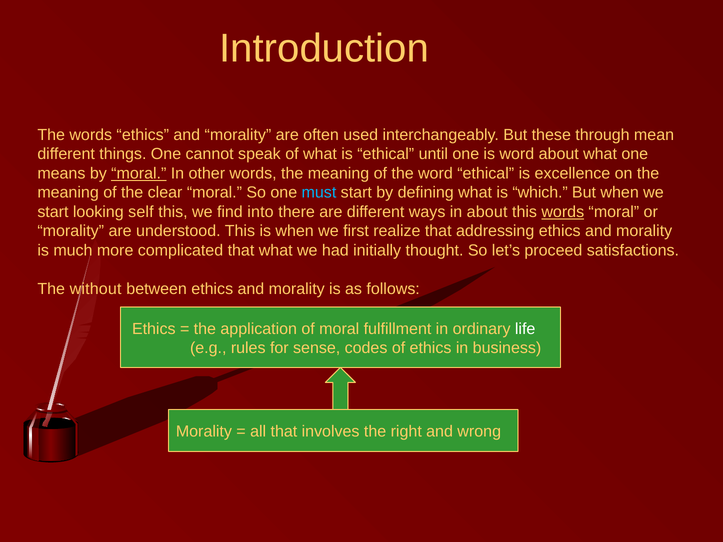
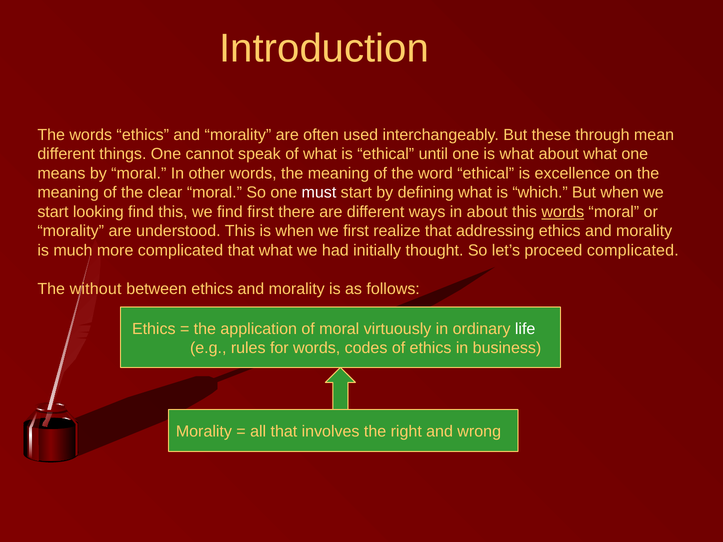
is word: word -> what (517, 154)
moral underline: present -> none (139, 173)
must colour: light blue -> white (319, 193)
looking self: self -> find (141, 212)
find into: into -> first (260, 212)
proceed satisfactions: satisfactions -> complicated (633, 251)
fulfillment: fulfillment -> virtuously (398, 329)
for sense: sense -> words (317, 348)
